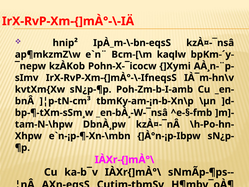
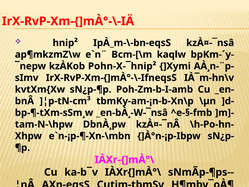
Pohn-X-¯icocw: Pohn-X-¯icocw -> Pohn-X-¯hnip² (122, 66)
